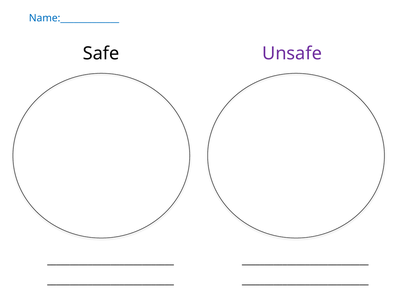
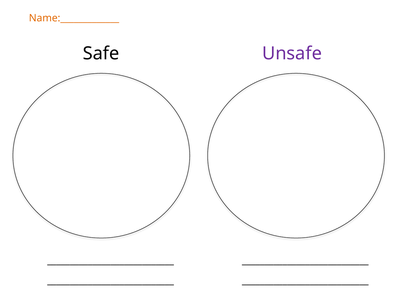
Name:_____________ colour: blue -> orange (74, 18)
